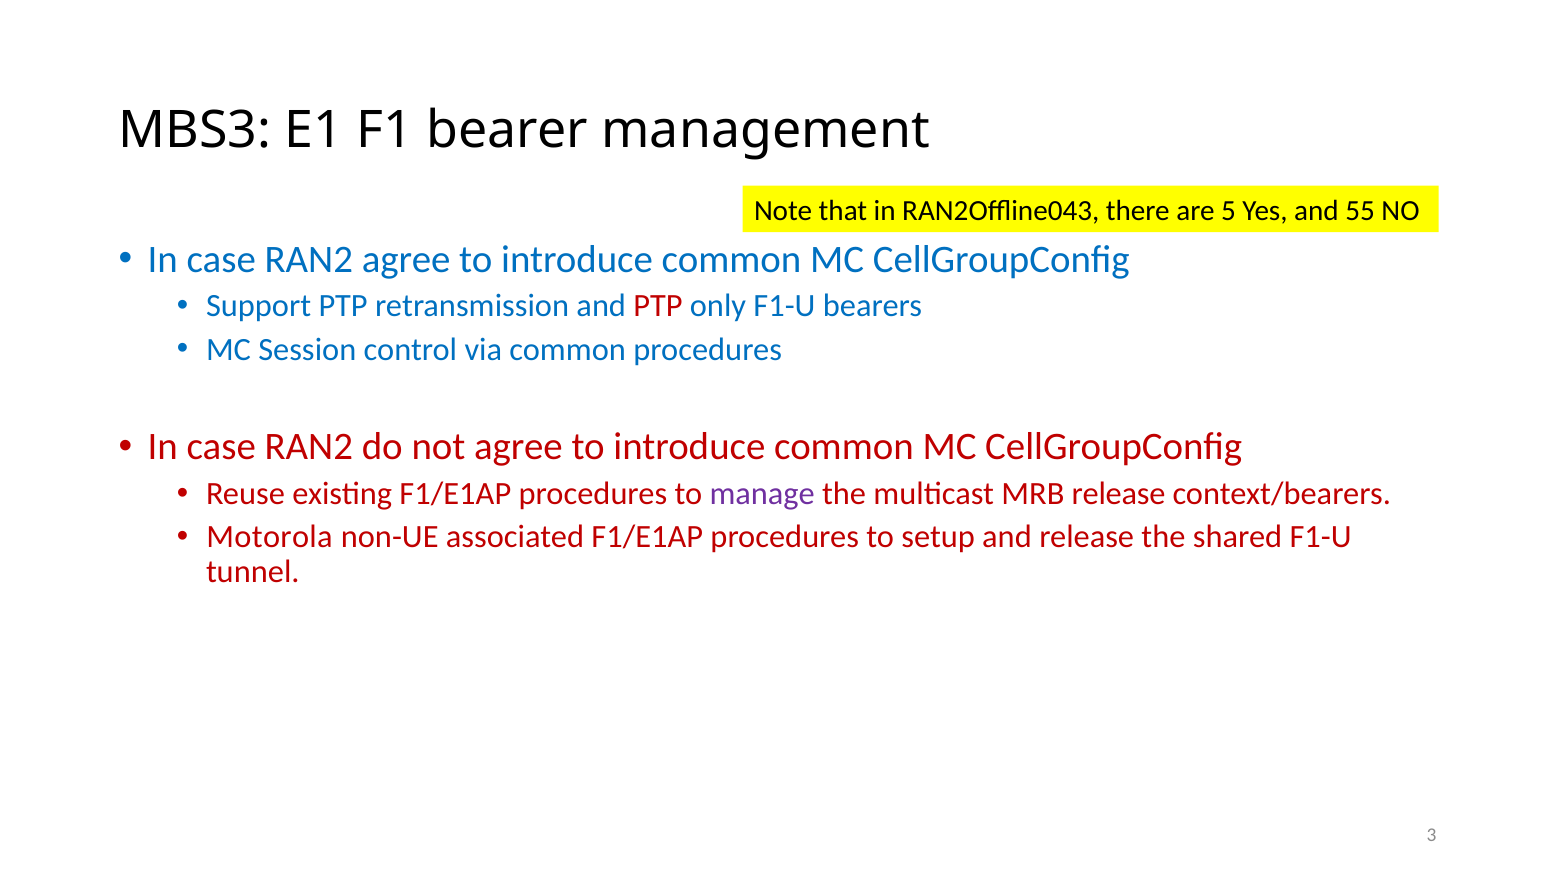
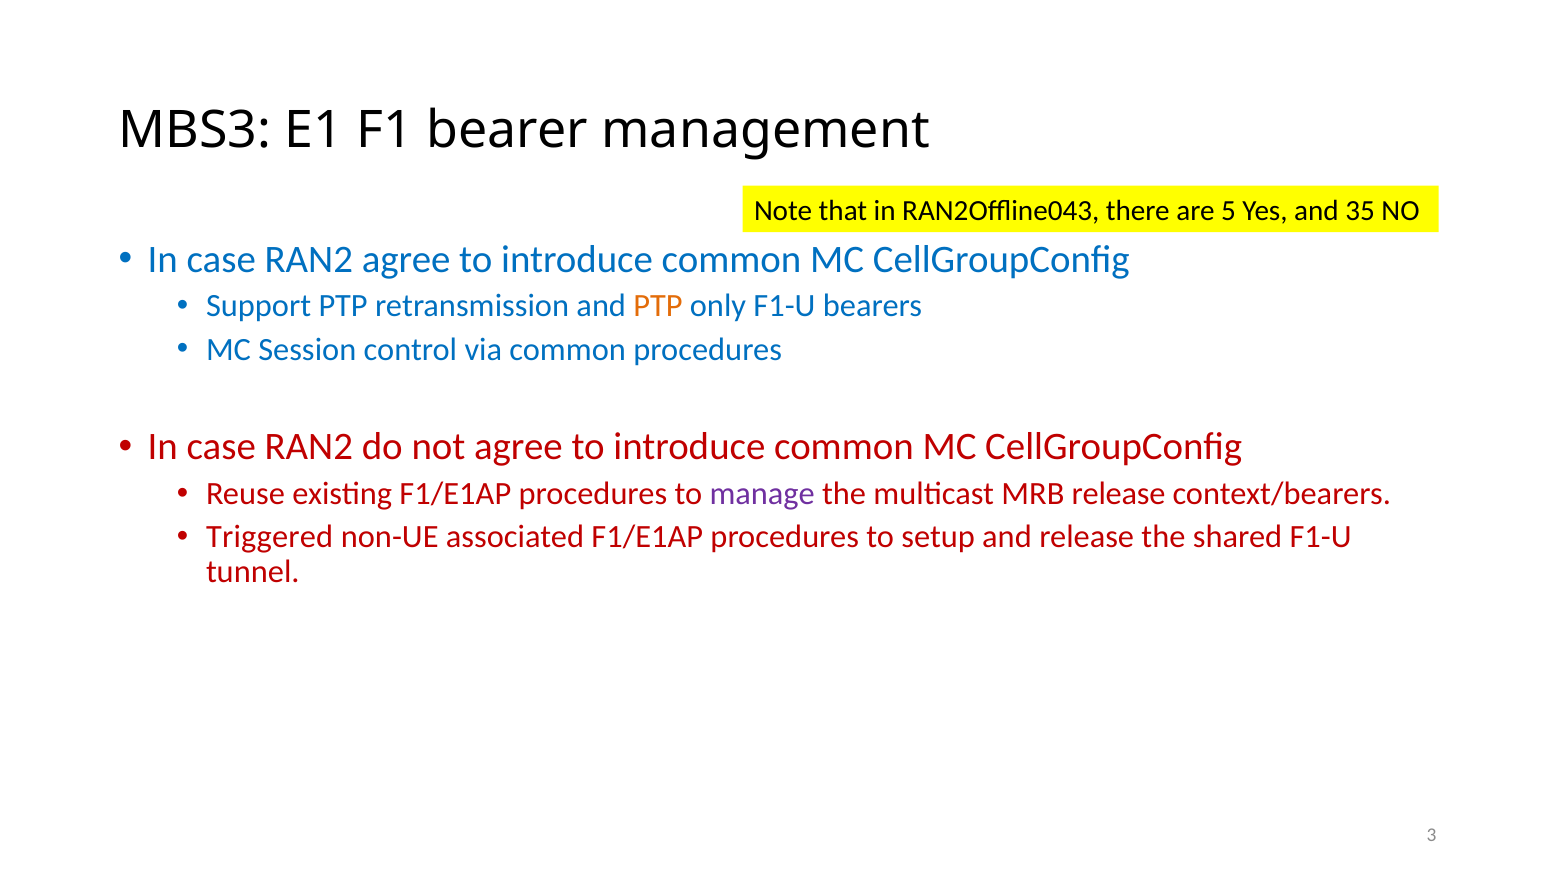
55: 55 -> 35 (1360, 211)
PTP colour: red -> orange (658, 306)
Motorola: Motorola -> Triggered (270, 537)
